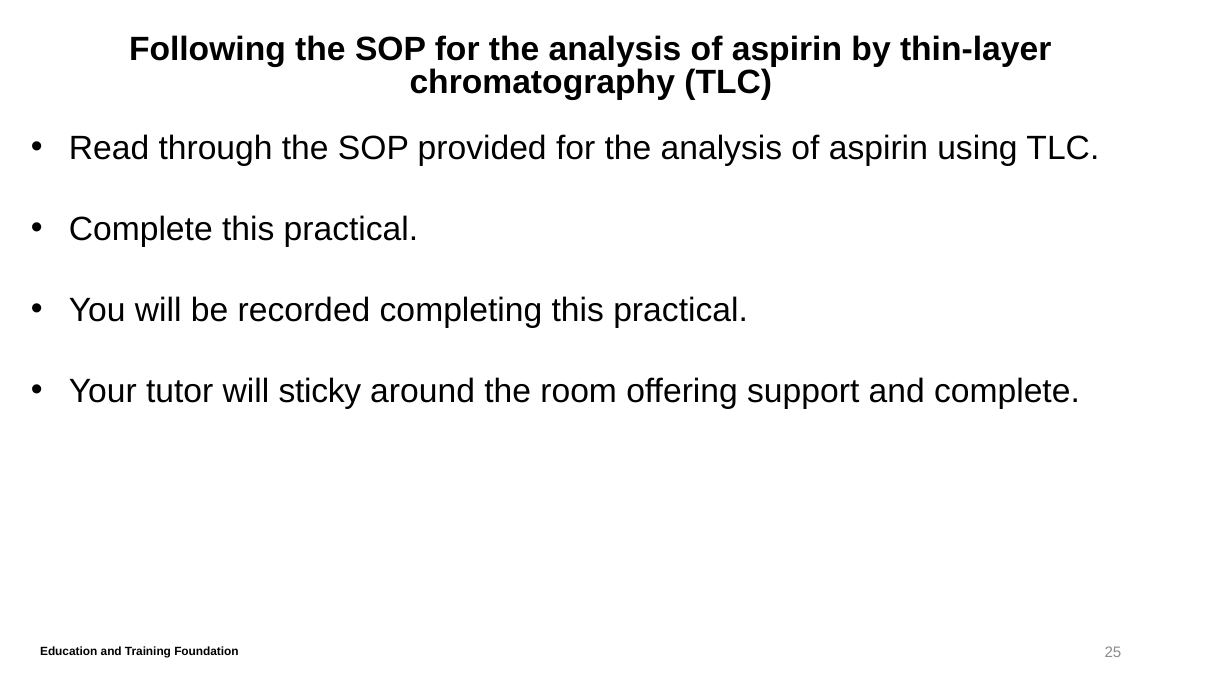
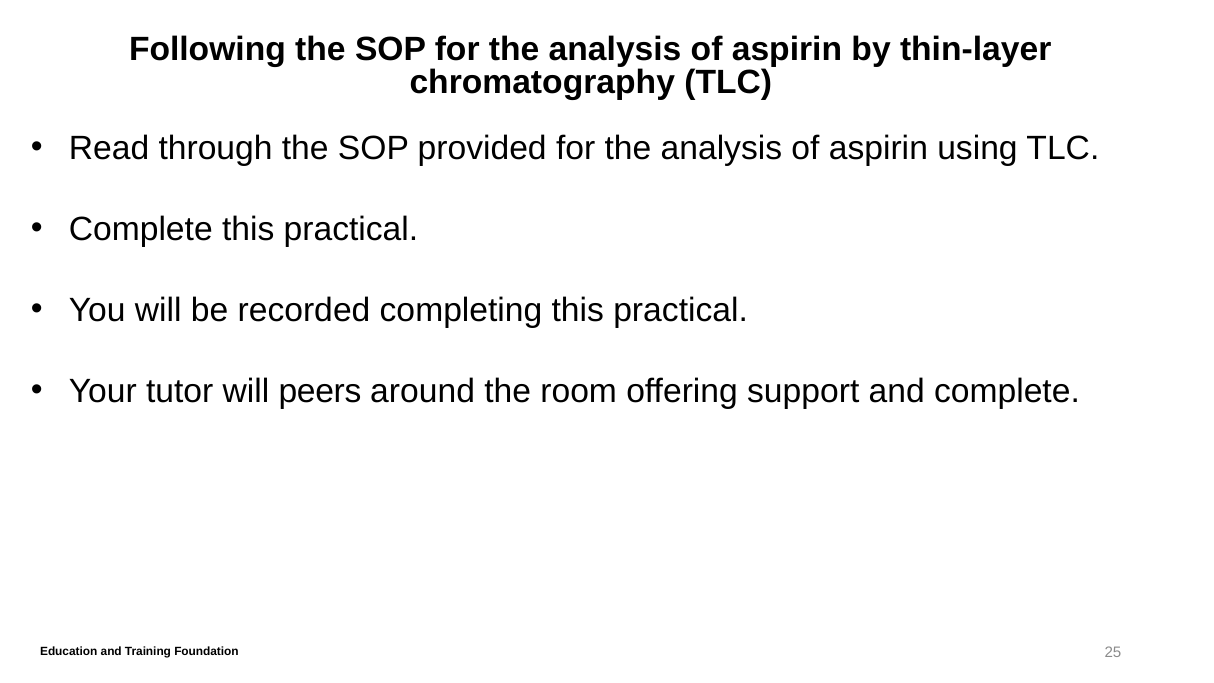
sticky: sticky -> peers (320, 391)
